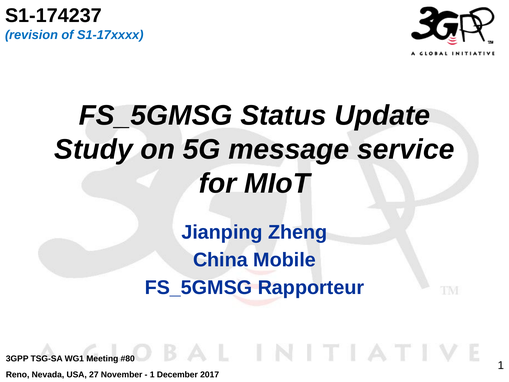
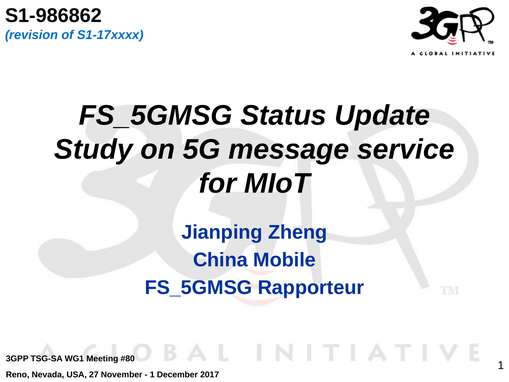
S1-174237: S1-174237 -> S1-986862 (53, 16)
